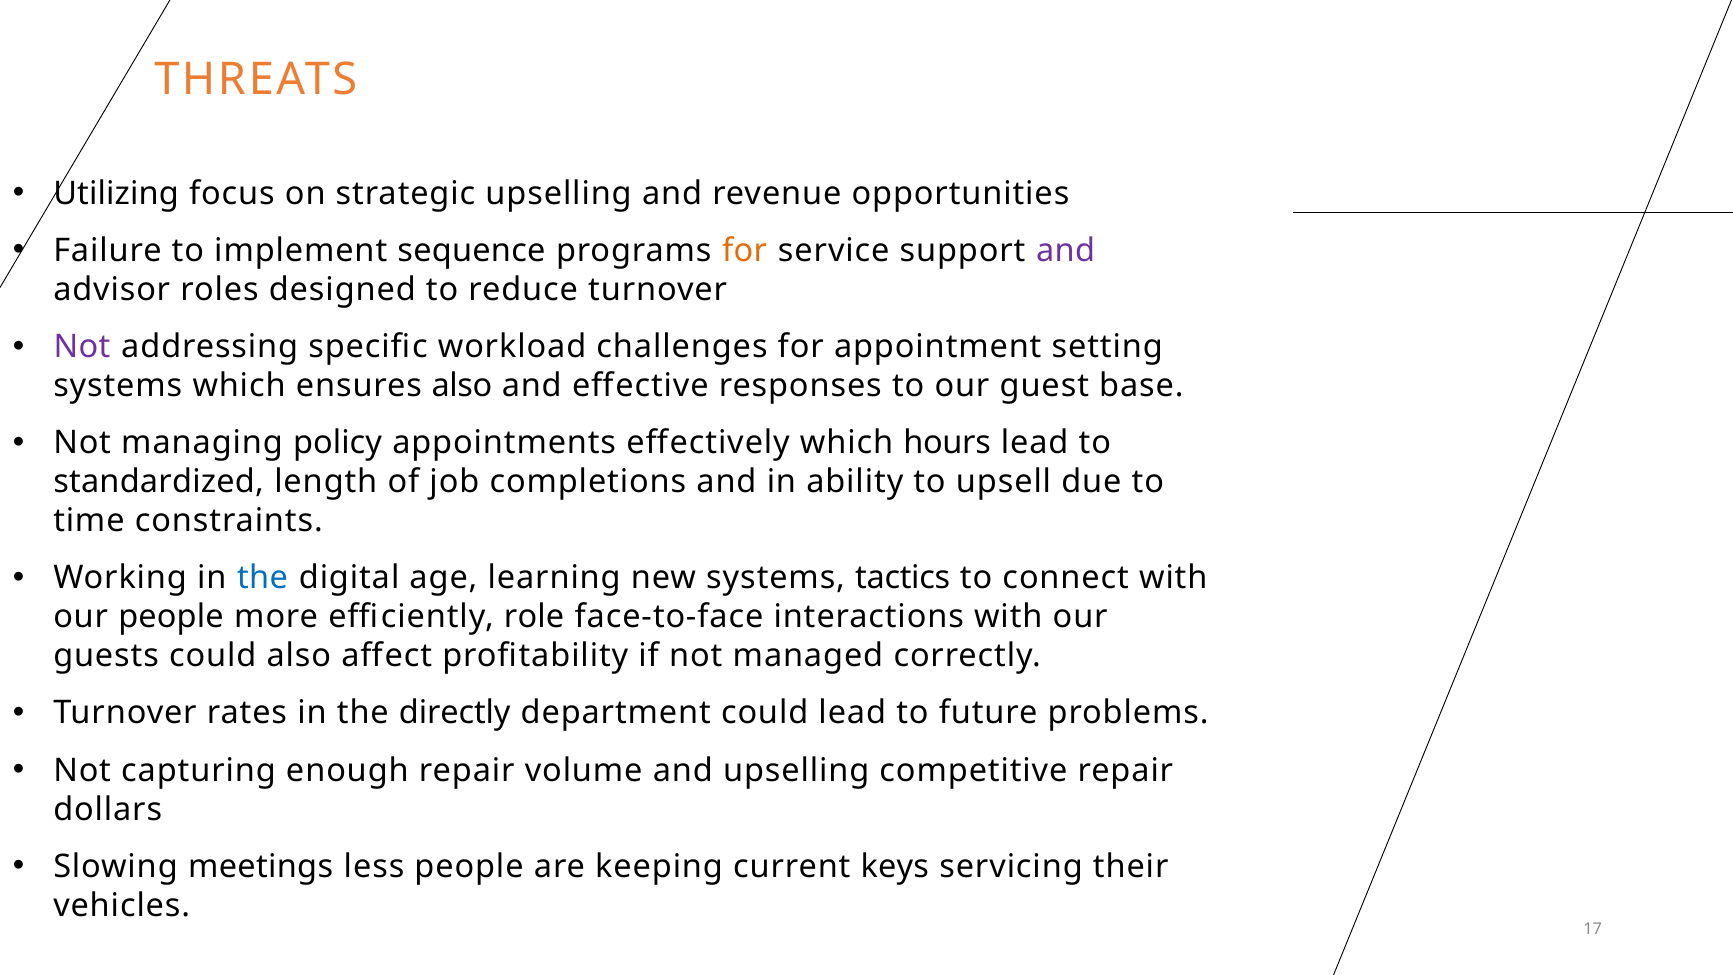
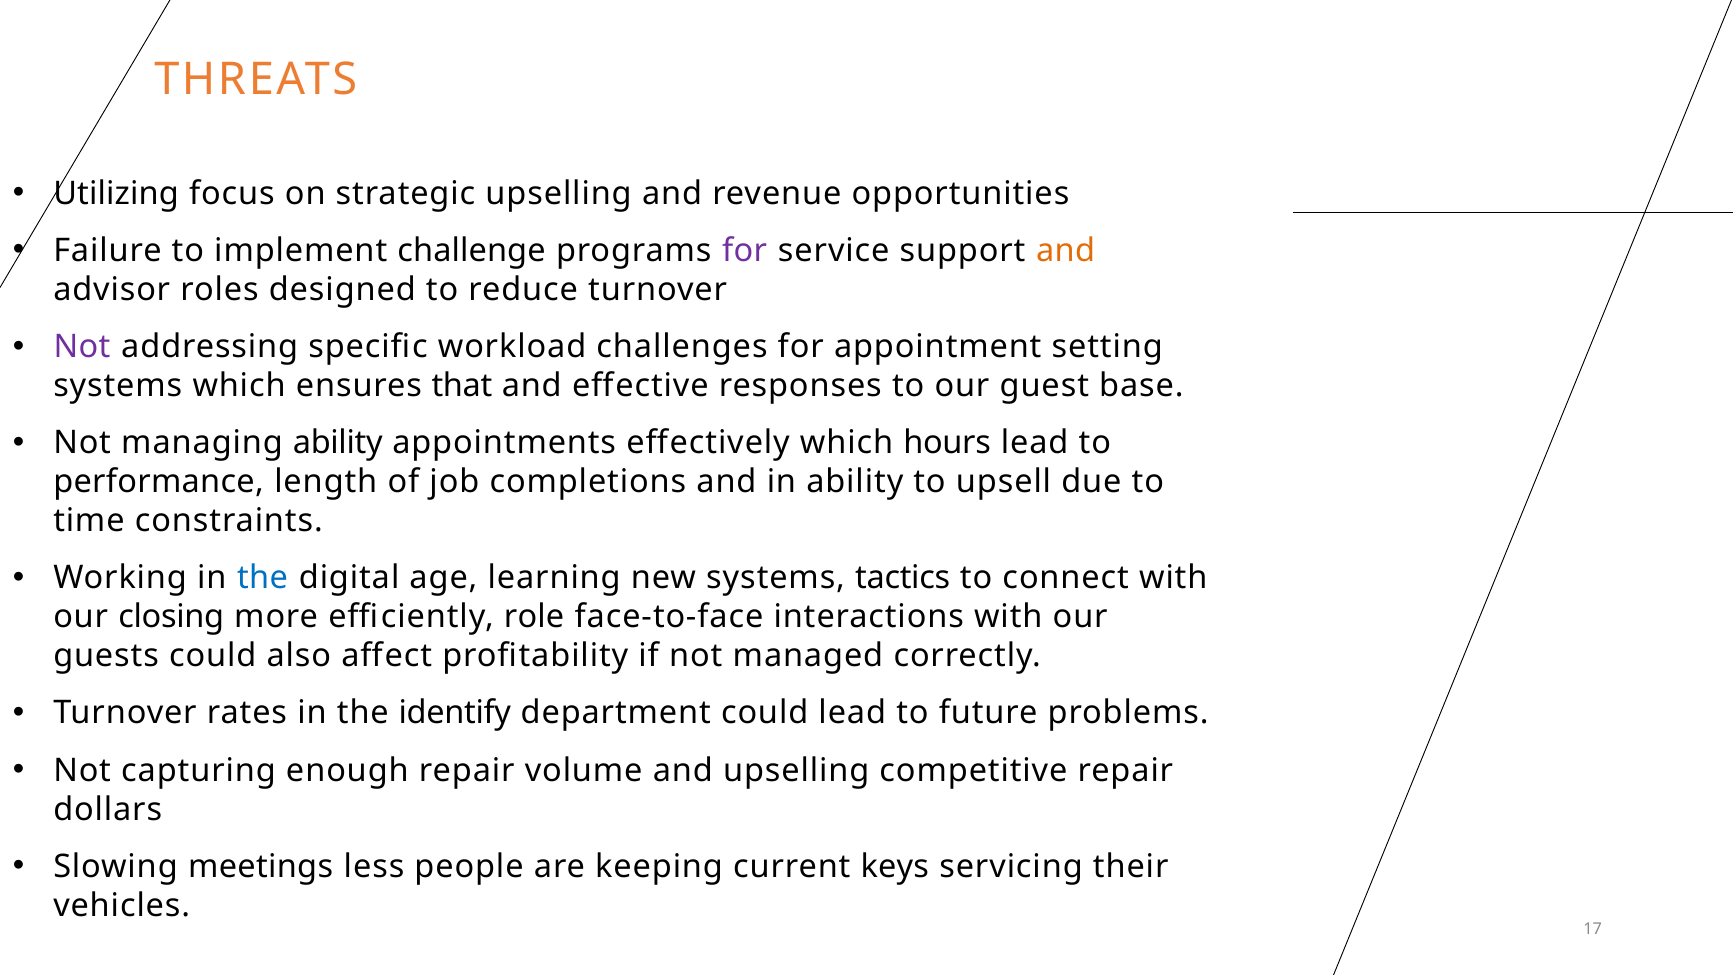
sequence: sequence -> challenge (472, 251)
for colour: orange -> purple (745, 251)
and colour: purple -> orange (1066, 251)
ensures also: also -> that (462, 386)
managing policy: policy -> ability (338, 443)
standardized: standardized -> performance (159, 482)
our people: people -> closing (171, 617)
directly: directly -> identify (455, 713)
